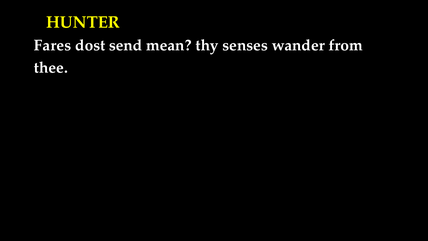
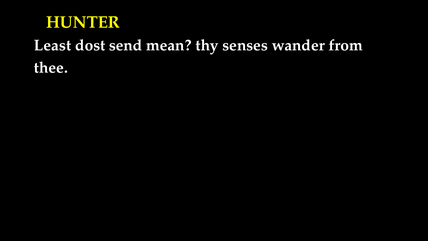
Fares: Fares -> Least (53, 45)
